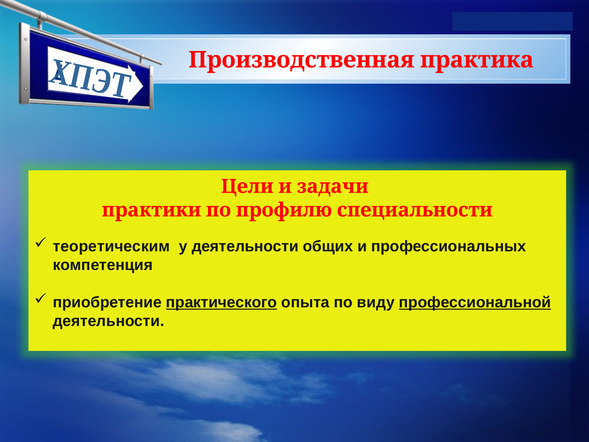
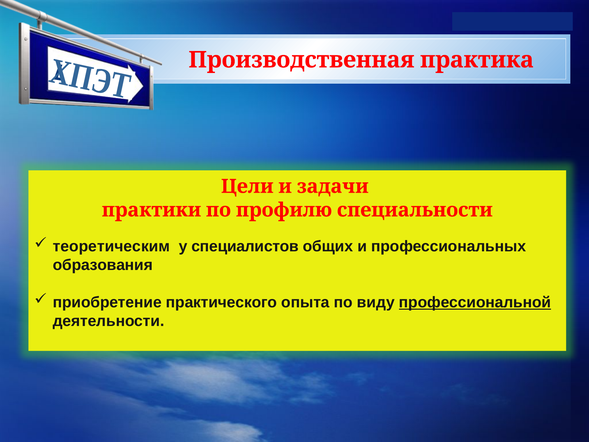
у деятельности: деятельности -> специалистов (245, 246)
компетенция: компетенция -> образования (103, 265)
практического underline: present -> none (222, 302)
